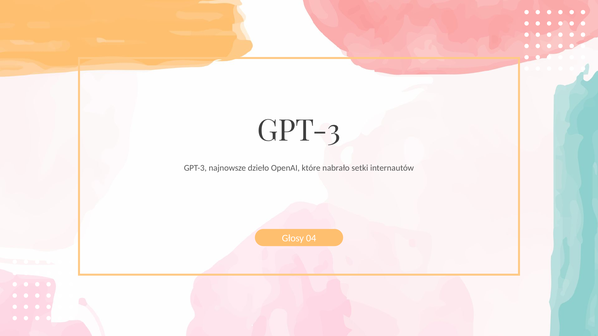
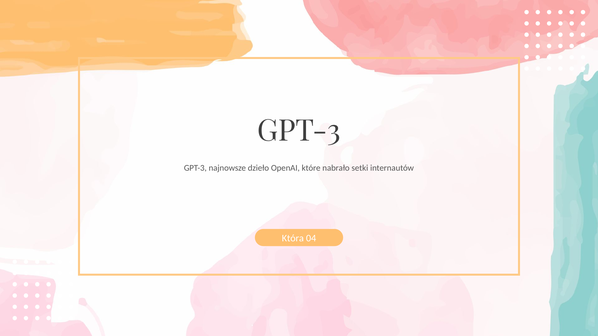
Głosy: Głosy -> Która (293, 238)
